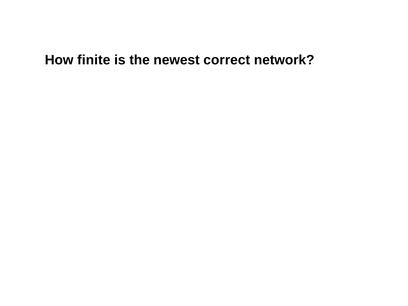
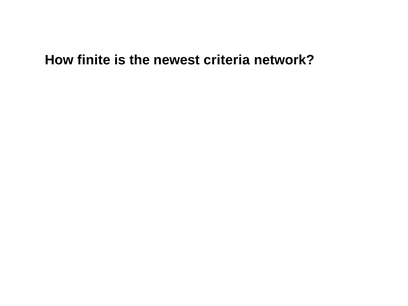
correct: correct -> criteria (227, 60)
